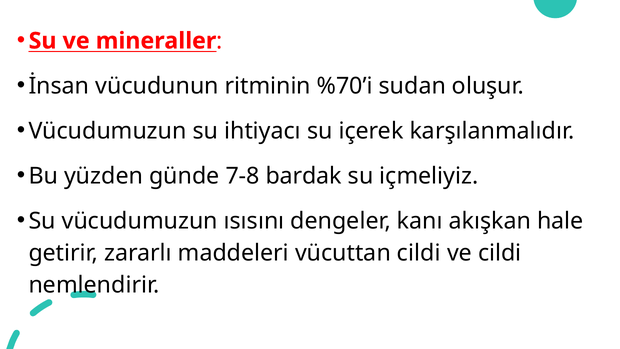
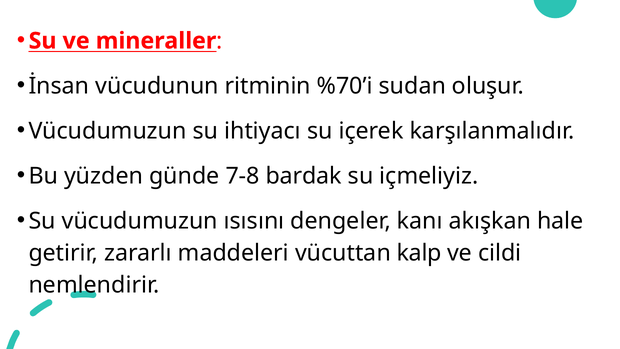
vücuttan cildi: cildi -> kalp (419, 253)
